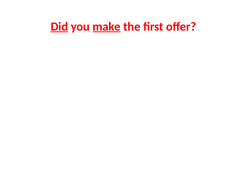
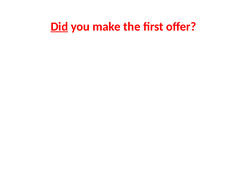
make underline: present -> none (107, 27)
